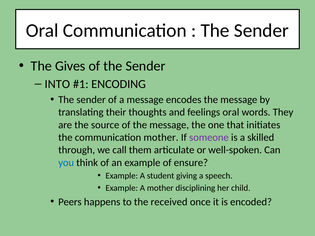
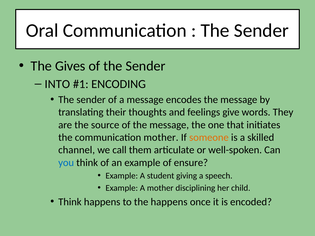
feelings oral: oral -> give (231, 112)
someone colour: purple -> orange (209, 138)
through: through -> channel (77, 150)
Peers: Peers -> Think (70, 202)
the received: received -> happens (169, 202)
